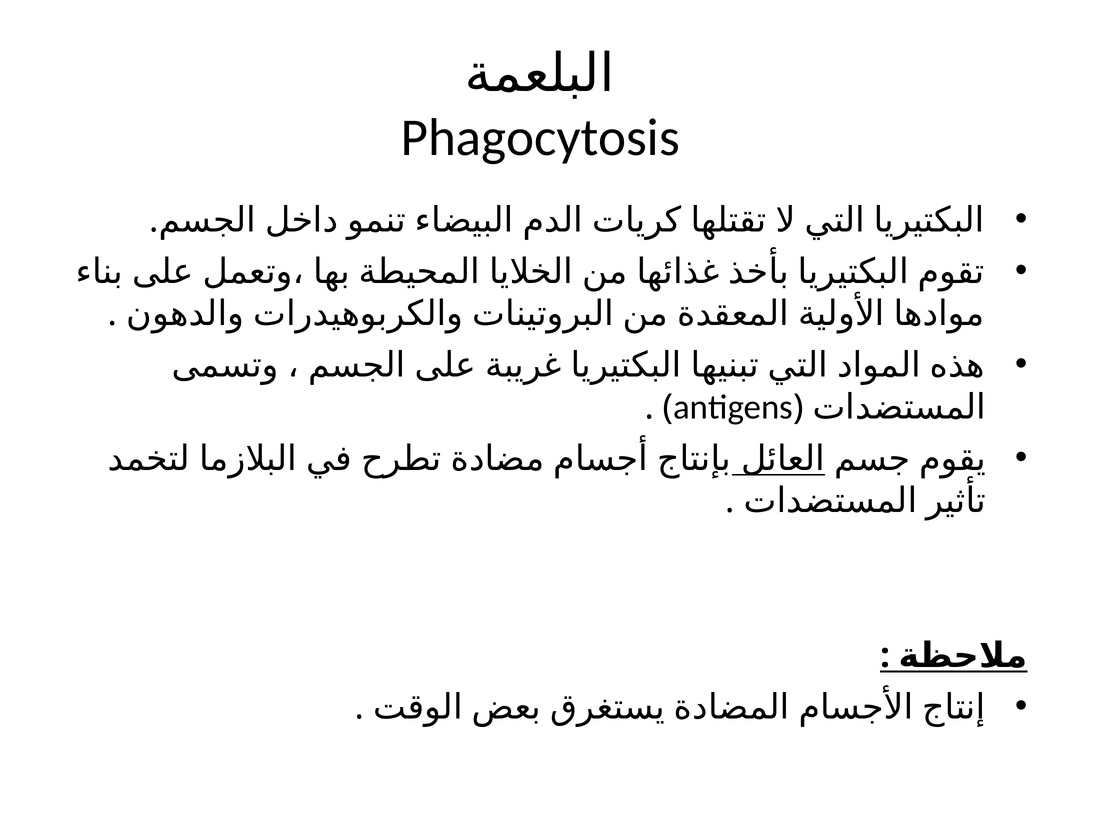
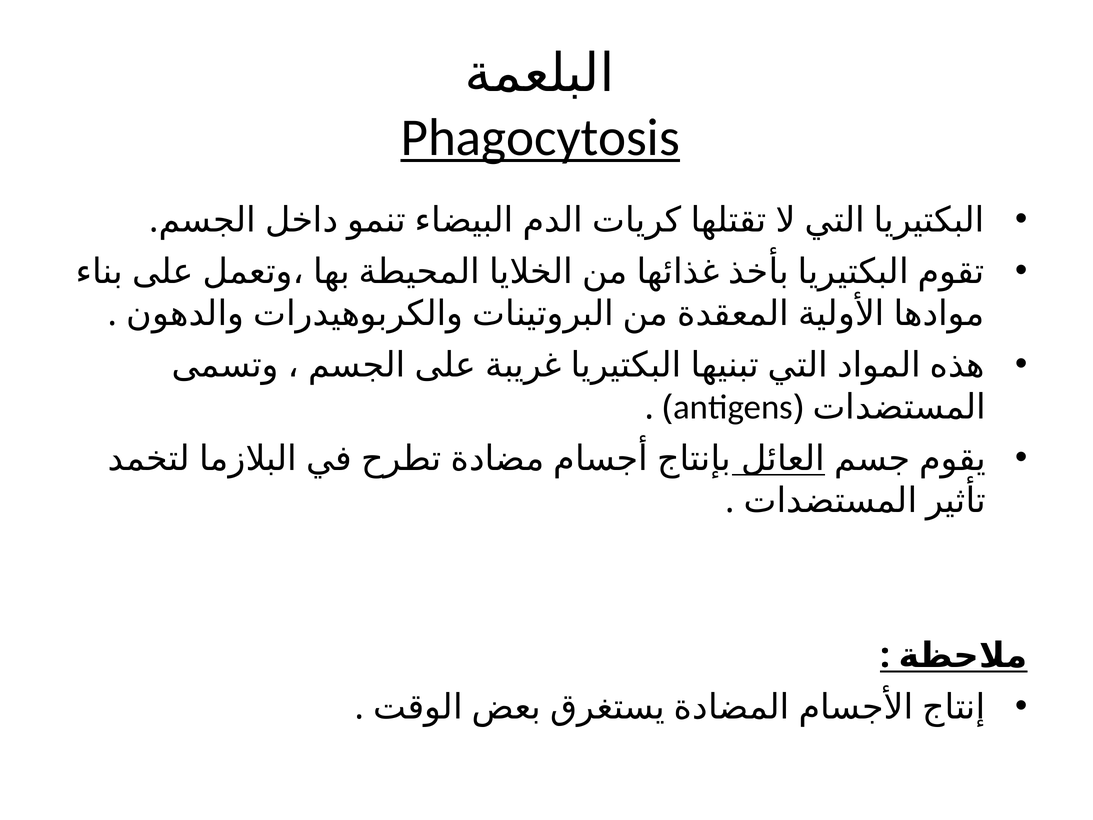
Phagocytosis underline: none -> present (540, 138)
